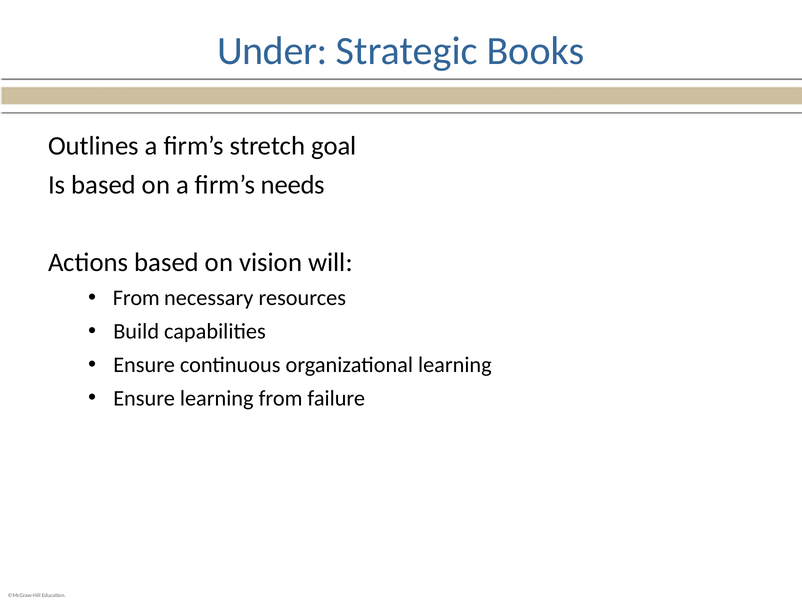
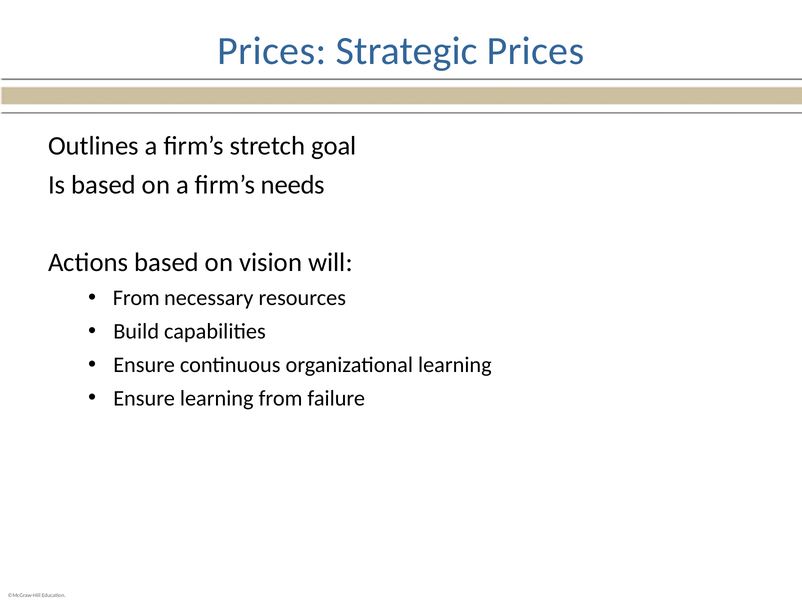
Under: Under -> Prices (272, 51)
Strategic Books: Books -> Prices (535, 51)
